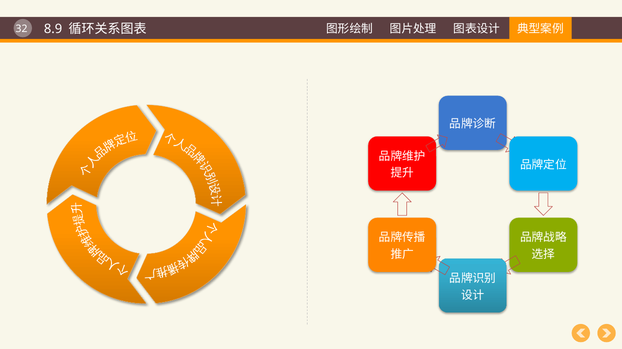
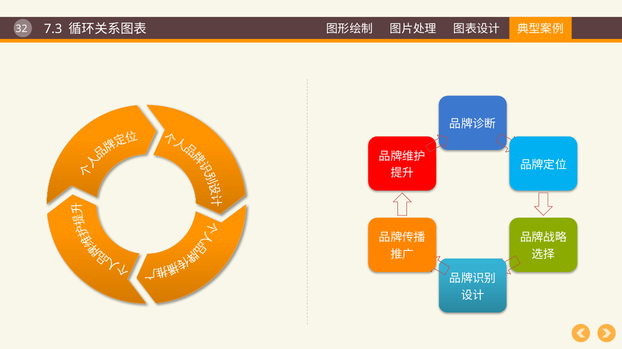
8.9: 8.9 -> 7.3 (53, 29)
